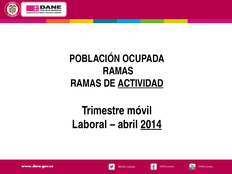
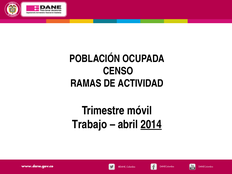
RAMAS: RAMAS -> CENSO (118, 71)
ACTIVIDAD underline: present -> none (141, 83)
Laboral: Laboral -> Trabajo (90, 124)
